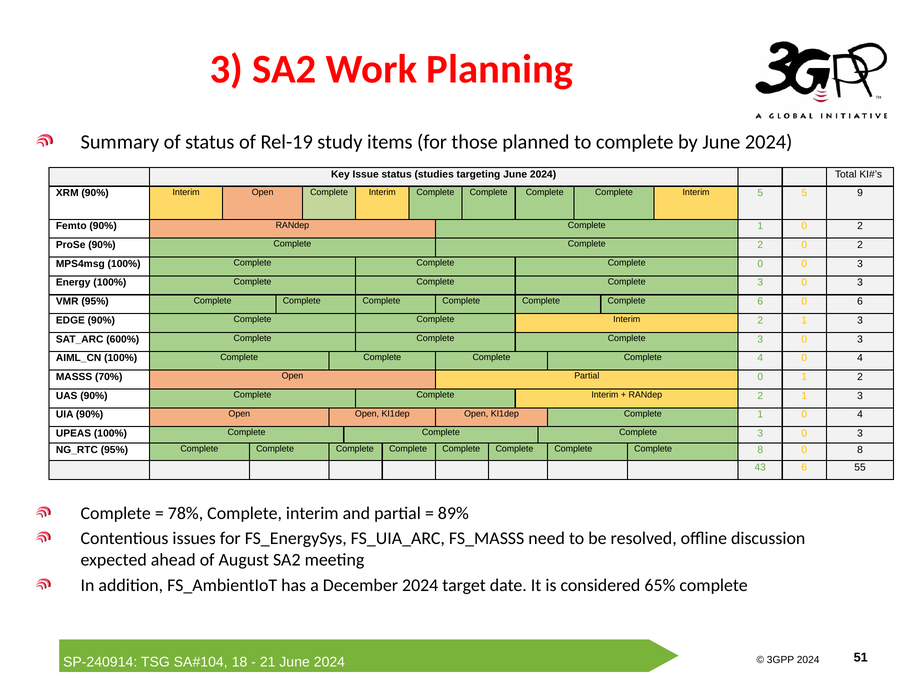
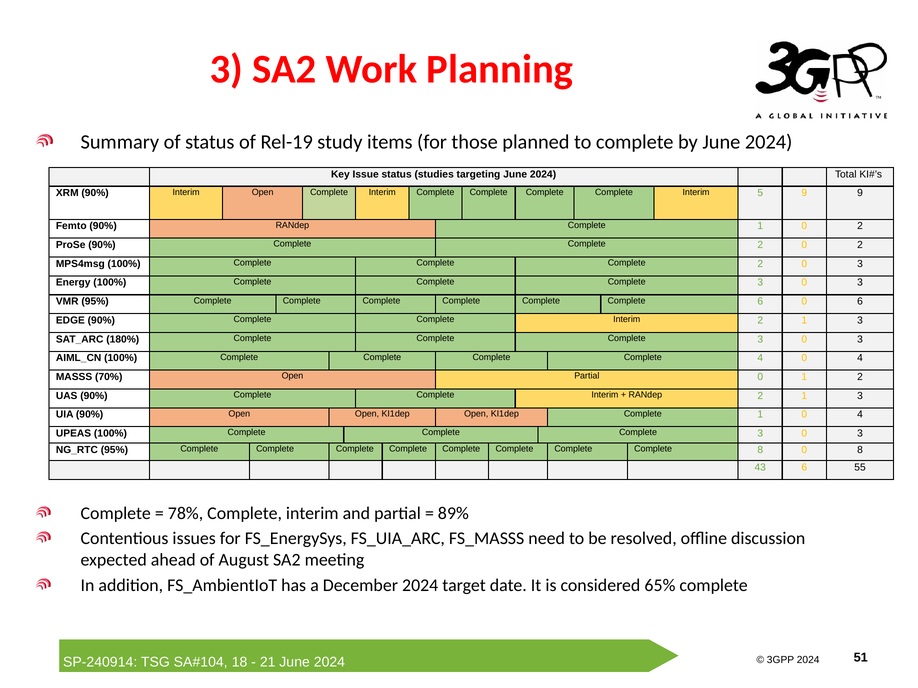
5 5: 5 -> 9 (804, 193)
Complete Complete Complete 0: 0 -> 2 (760, 264)
600%: 600% -> 180% (123, 339)
